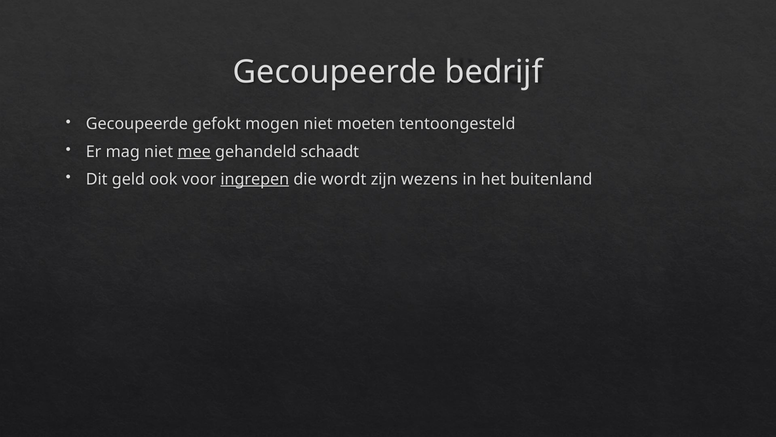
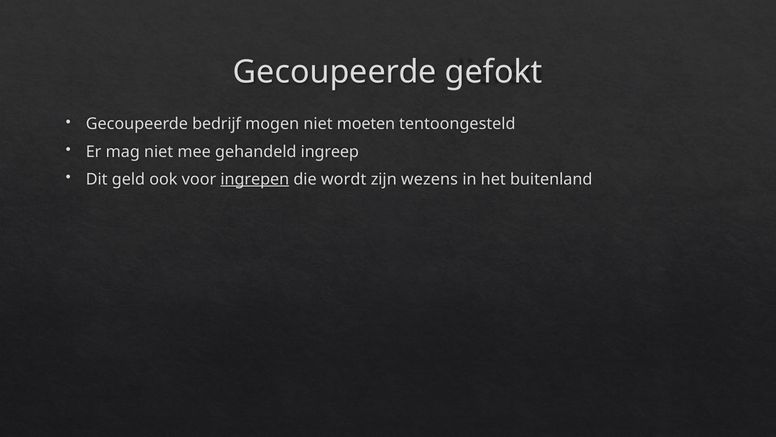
bedrijf: bedrijf -> gefokt (494, 72)
gefokt: gefokt -> bedrijf (217, 124)
mee underline: present -> none (194, 152)
schaadt: schaadt -> ingreep (330, 152)
